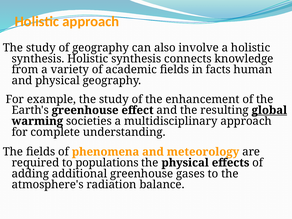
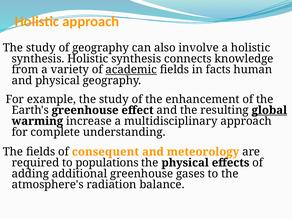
academic underline: none -> present (131, 70)
societies: societies -> increase (89, 121)
phenomena: phenomena -> consequent (105, 152)
